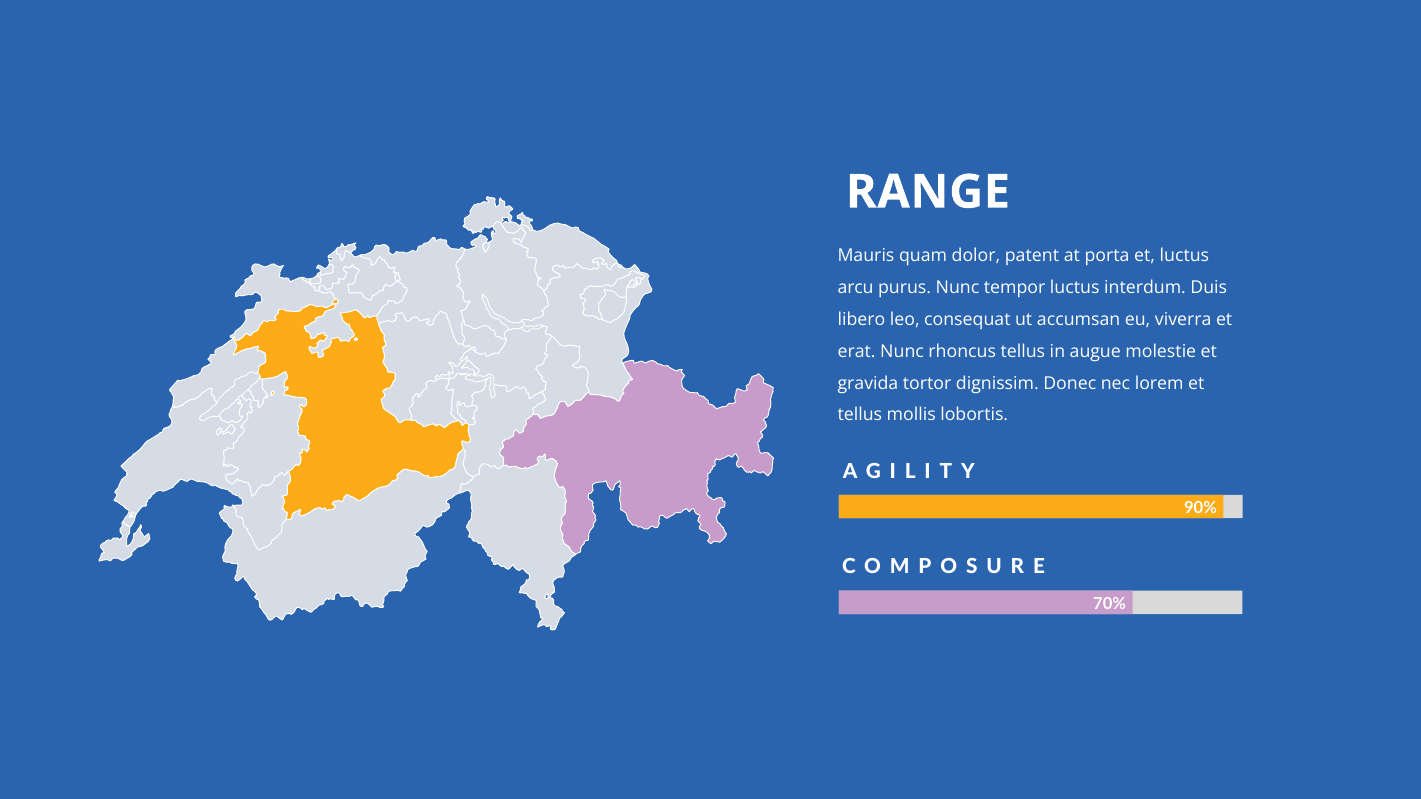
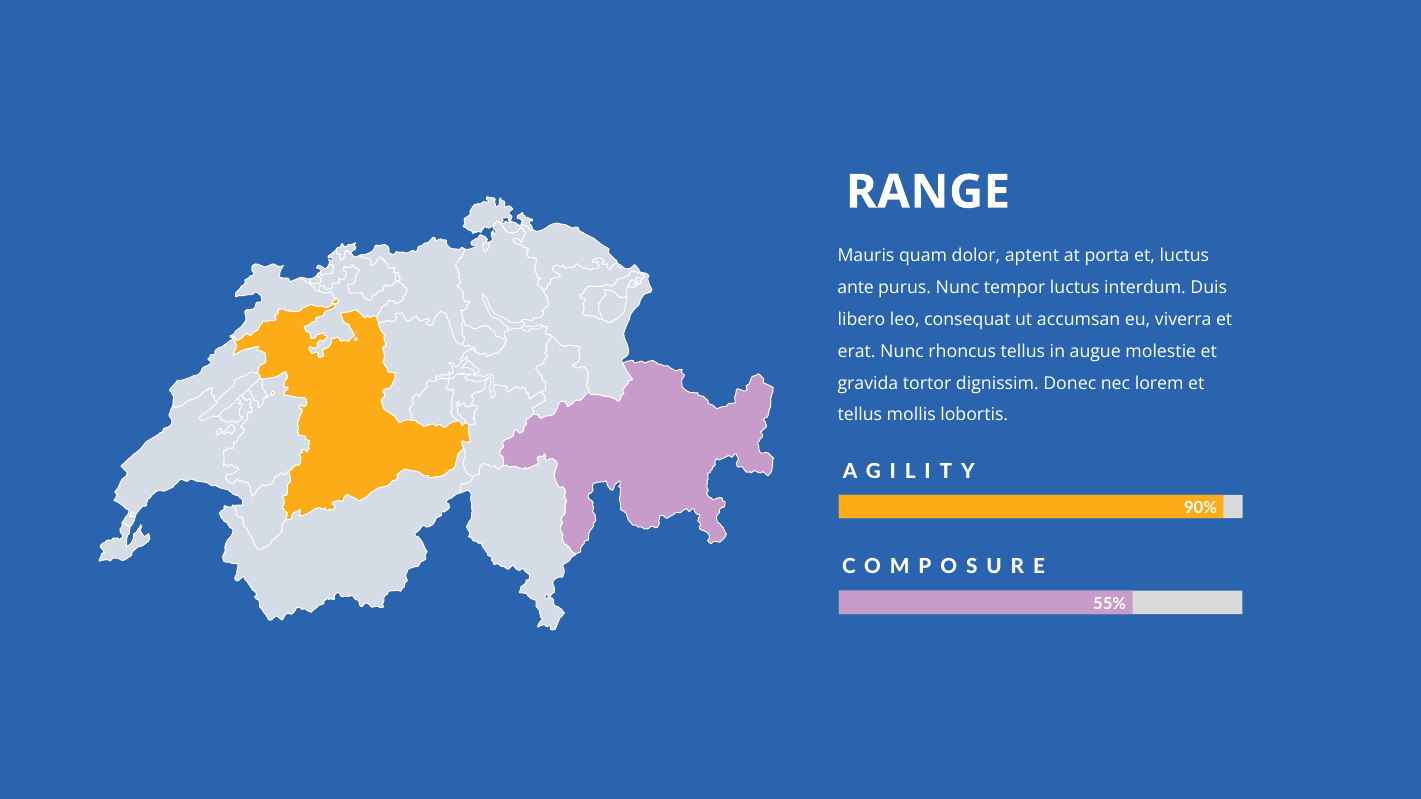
patent: patent -> aptent (1032, 256)
arcu: arcu -> ante (856, 288)
70%: 70% -> 55% (1110, 604)
